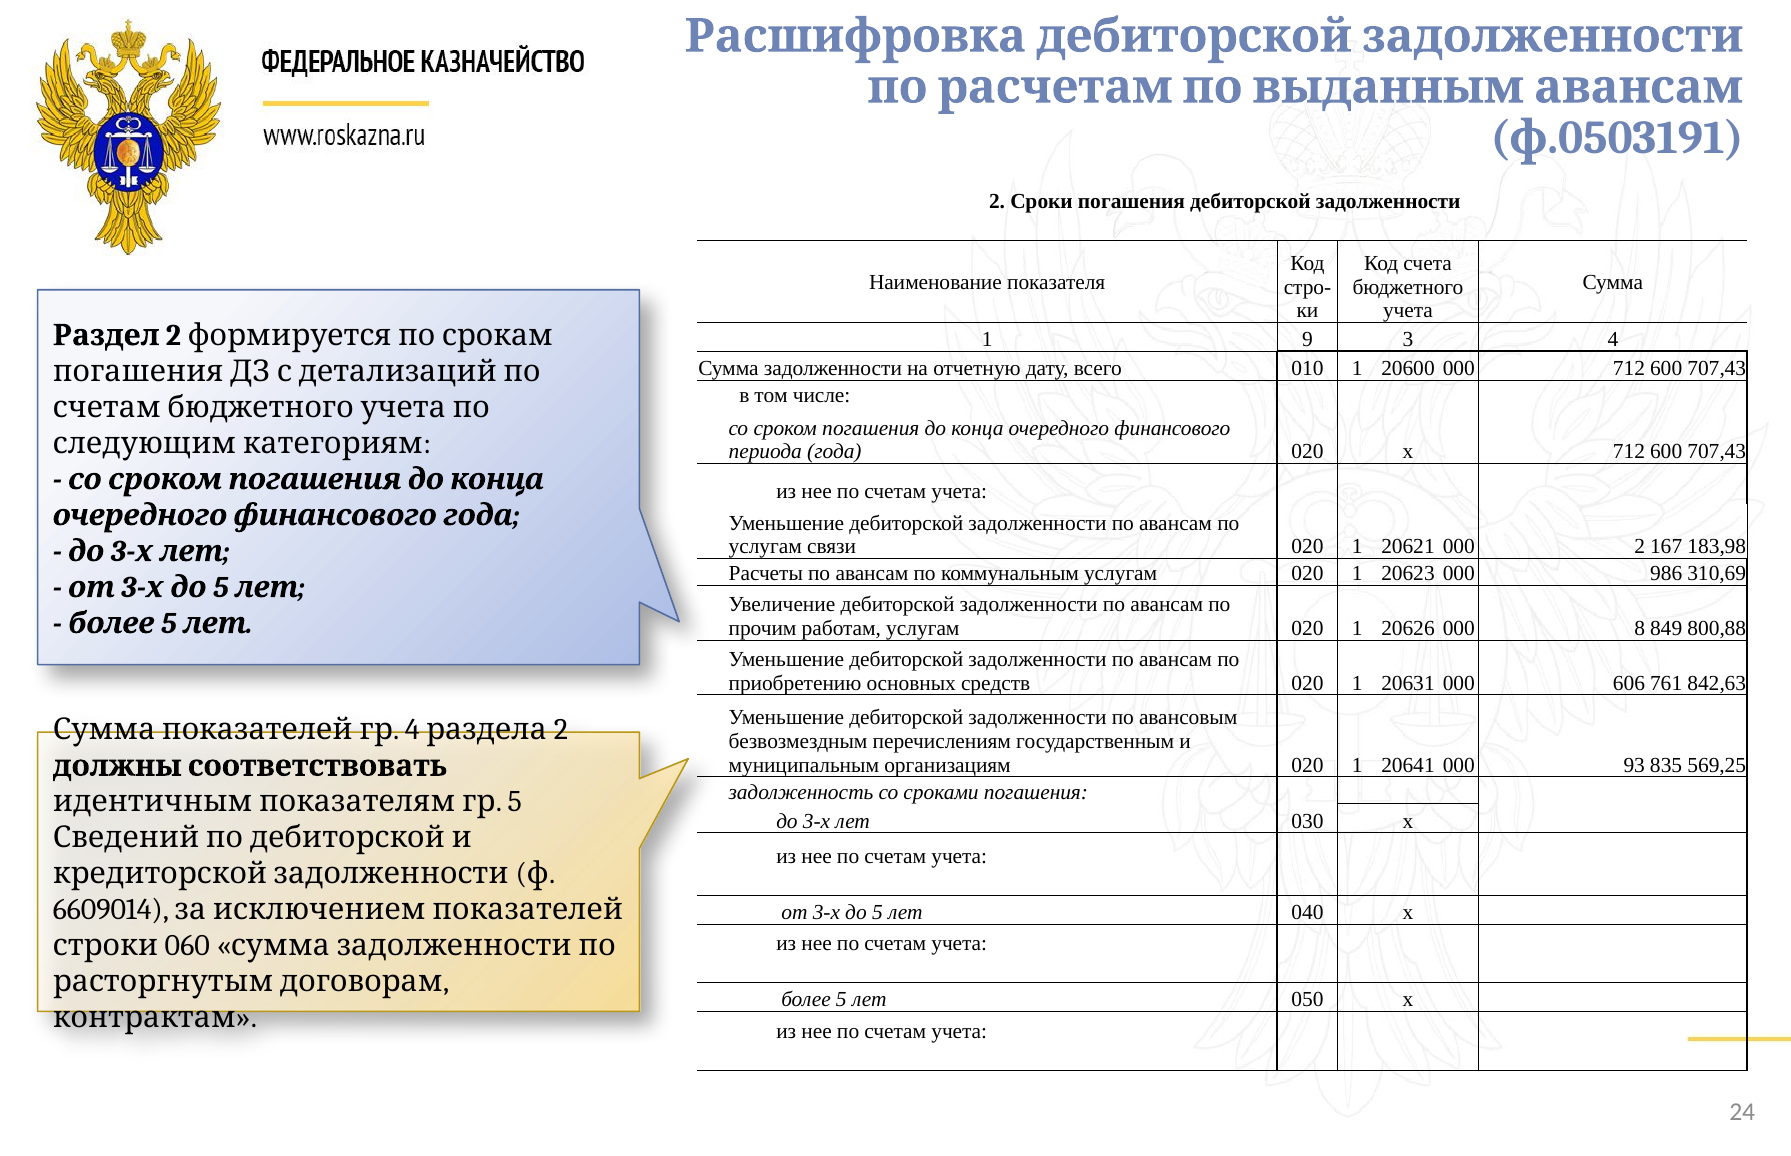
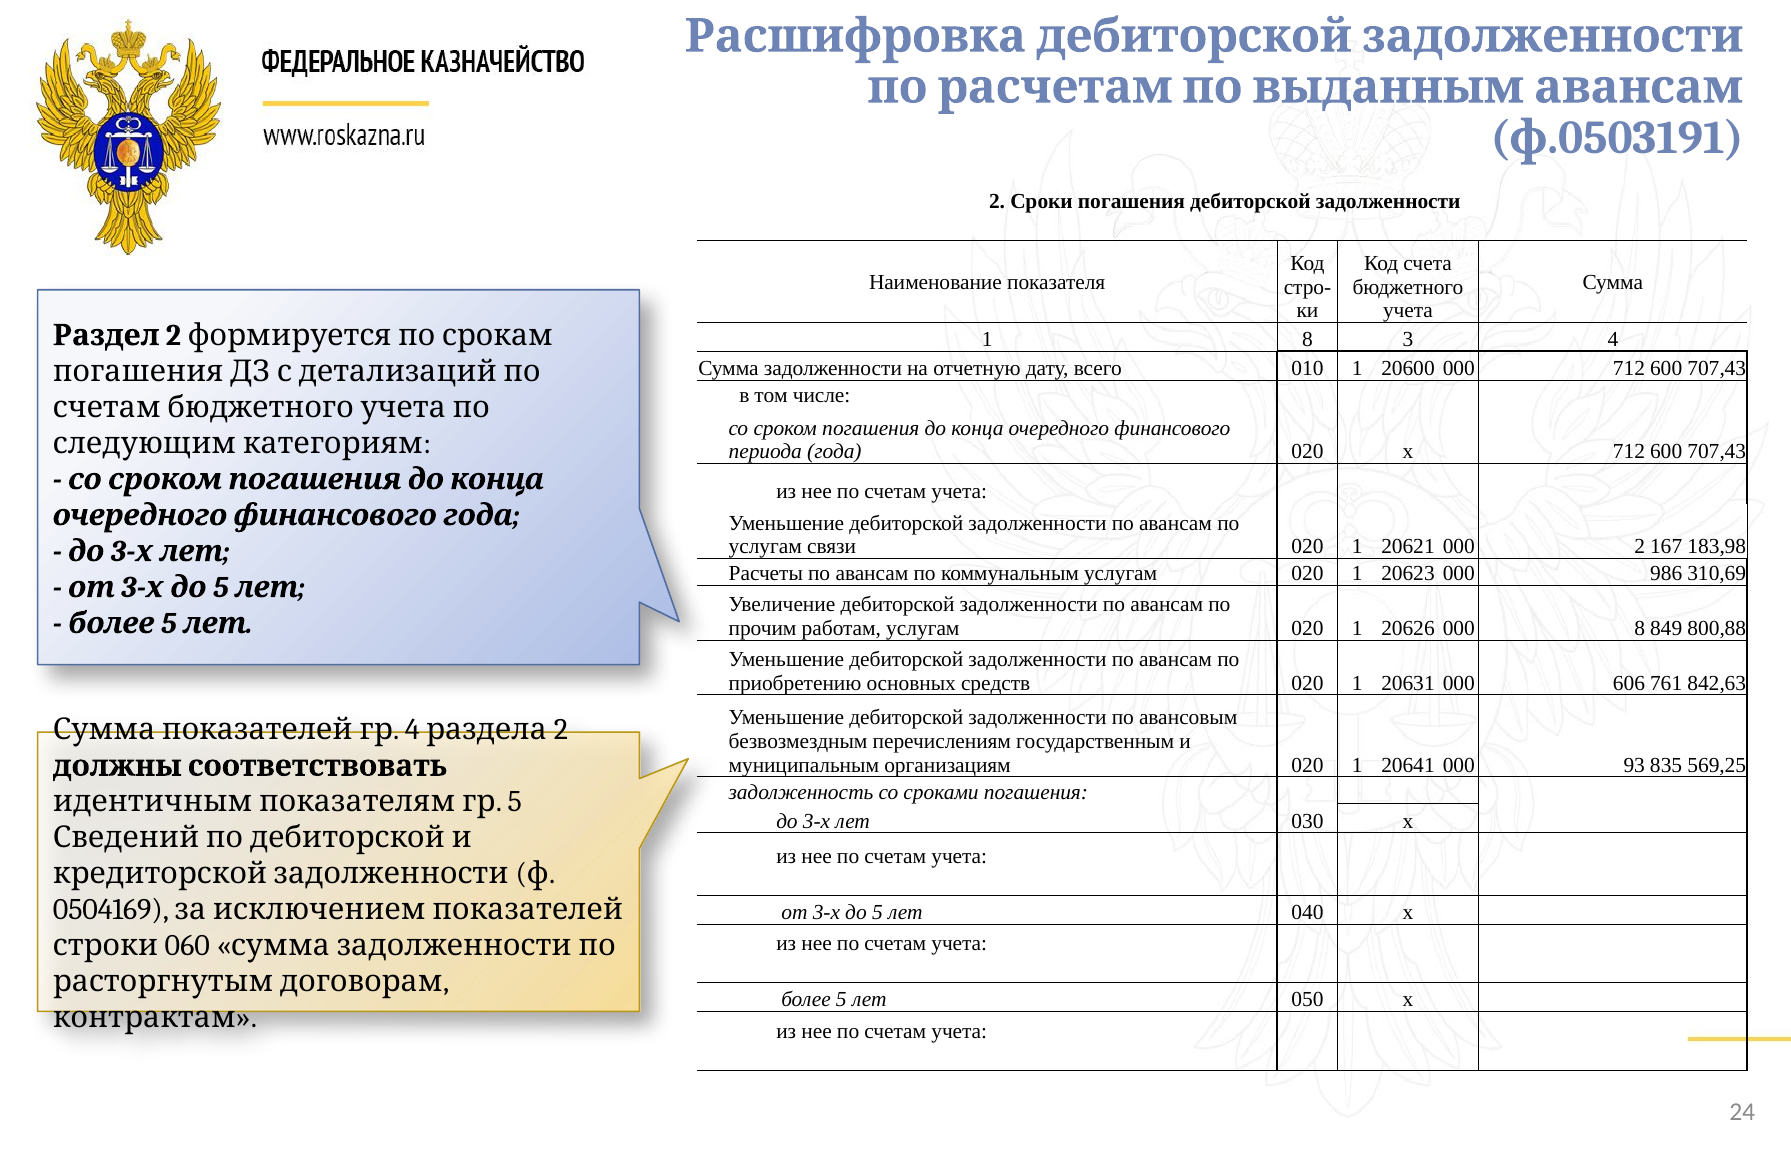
1 9: 9 -> 8 (1307, 340)
6609014: 6609014 -> 0504169 (111, 910)
